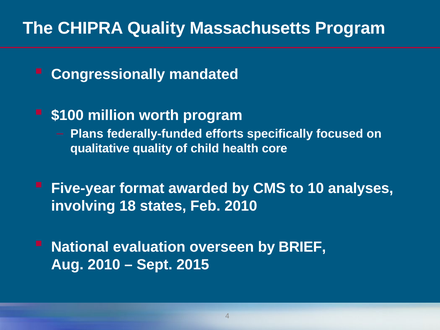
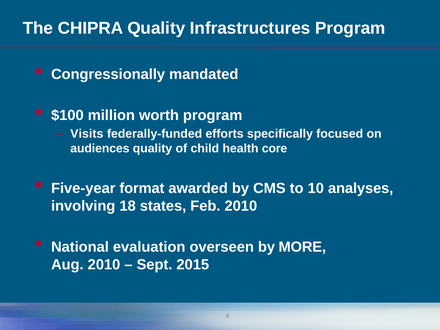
Massachusetts: Massachusetts -> Infrastructures (250, 28)
Plans: Plans -> Visits (87, 134)
qualitative: qualitative -> audiences (100, 148)
BRIEF: BRIEF -> MORE (302, 247)
